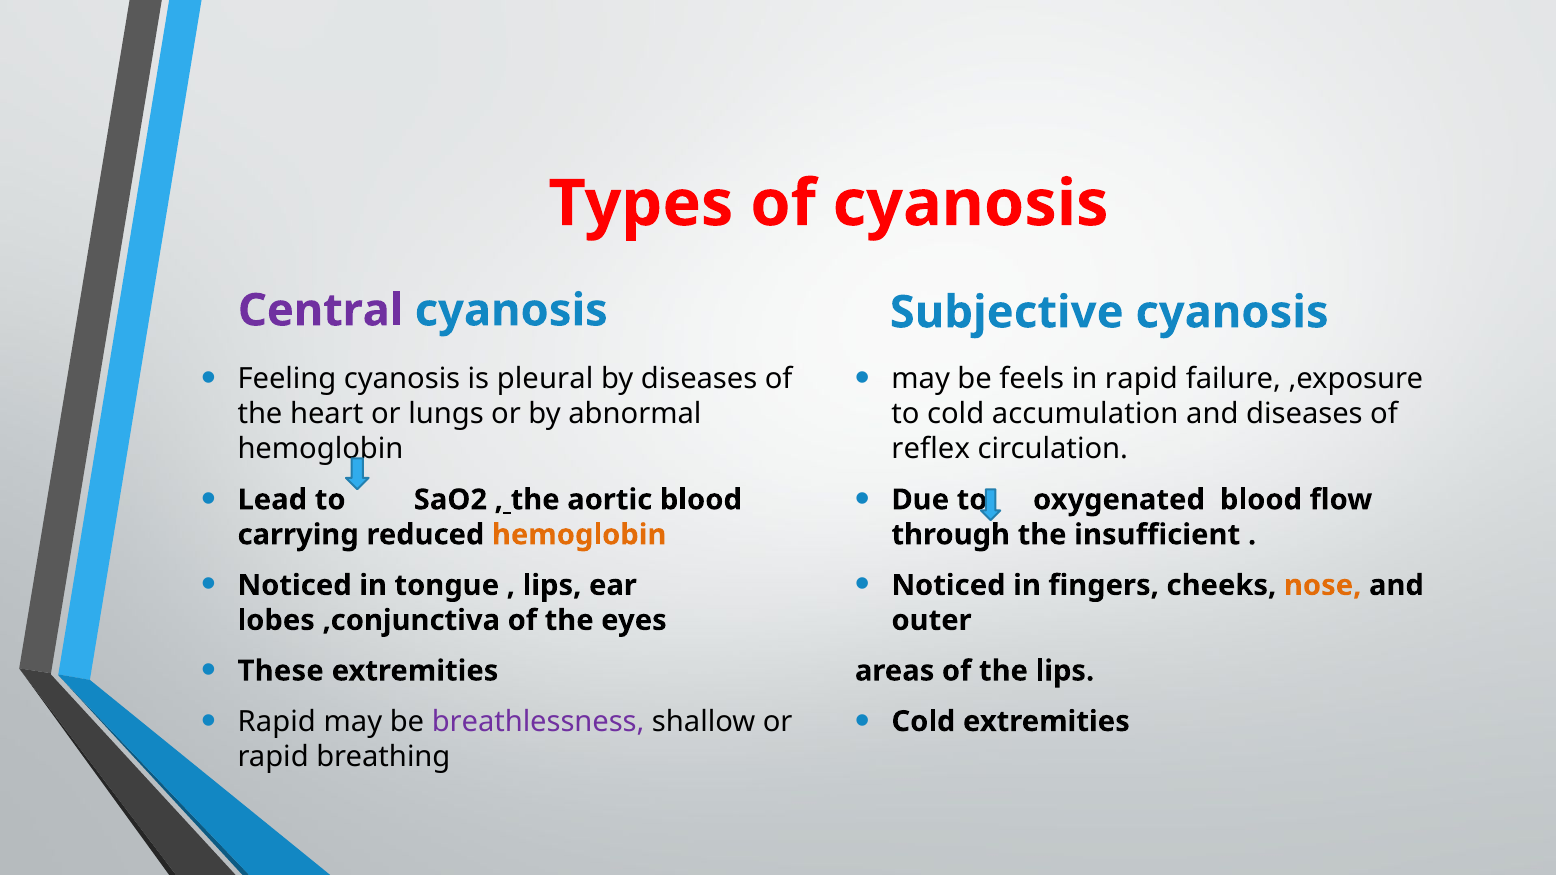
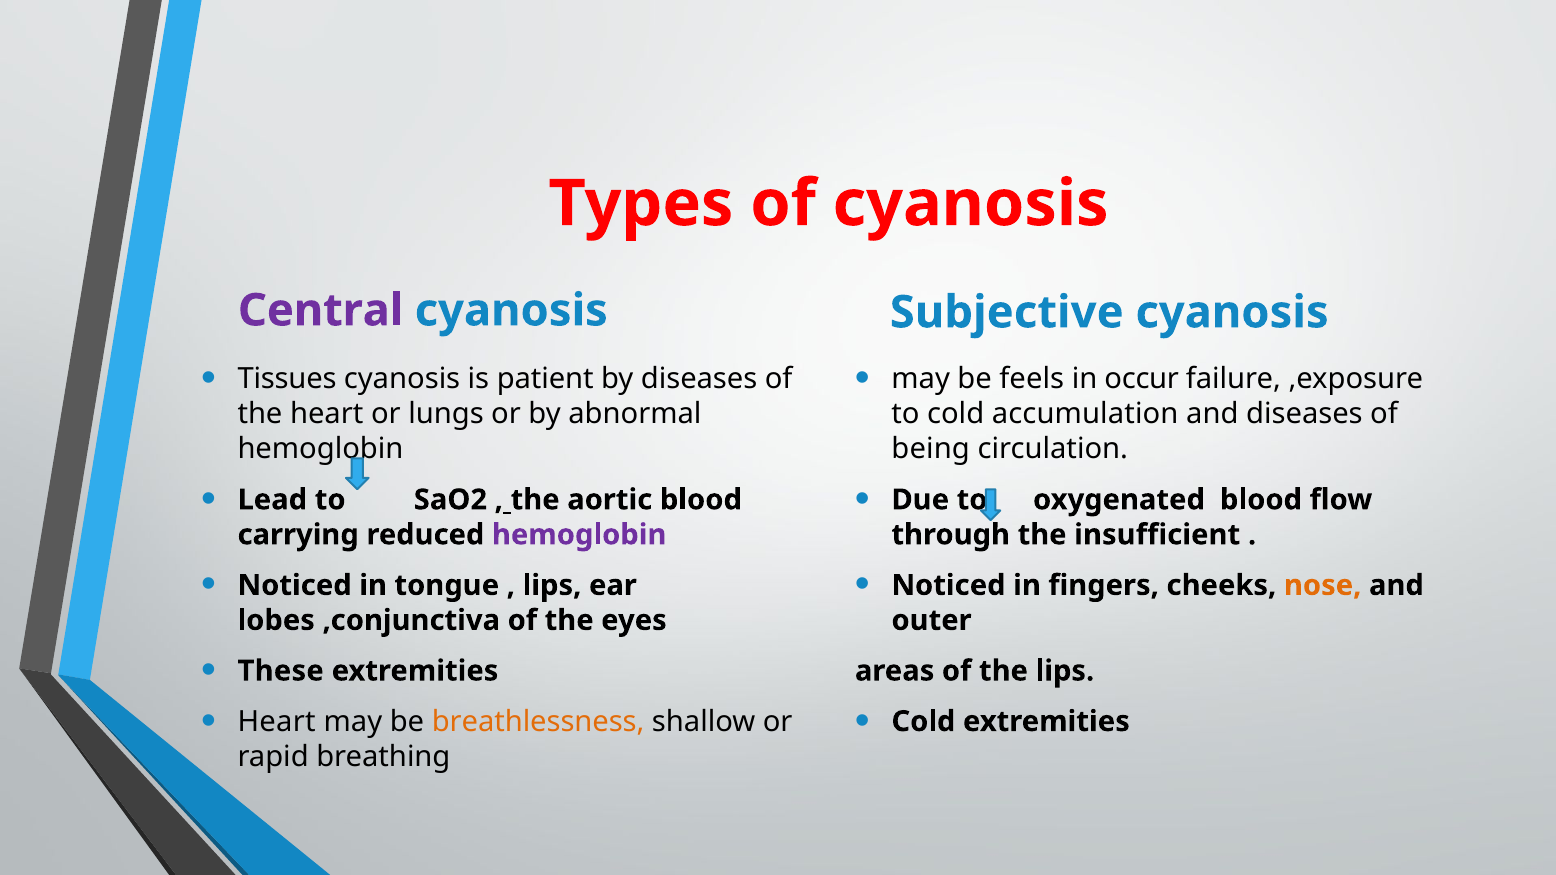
Feeling: Feeling -> Tissues (287, 379)
pleural: pleural -> patient (545, 379)
in rapid: rapid -> occur (1142, 379)
reflex: reflex -> being (931, 449)
hemoglobin colour: orange -> purple (579, 535)
Rapid: Rapid -> Heart (277, 722)
breathlessness colour: purple -> orange (538, 722)
